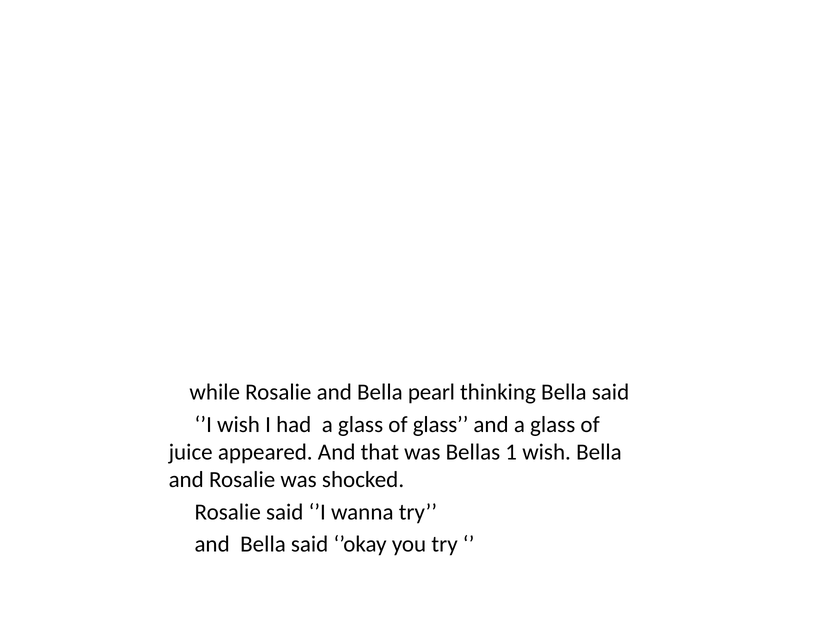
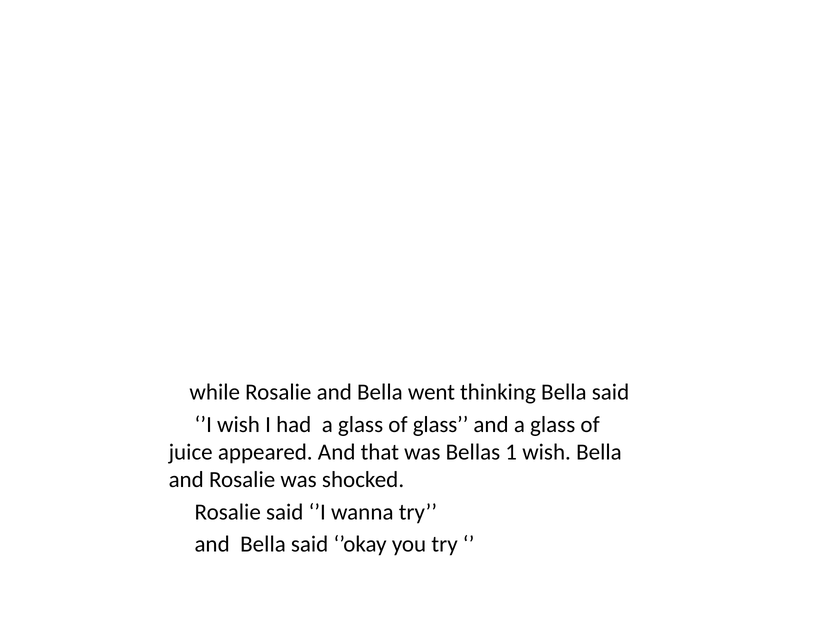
pearl: pearl -> went (431, 392)
